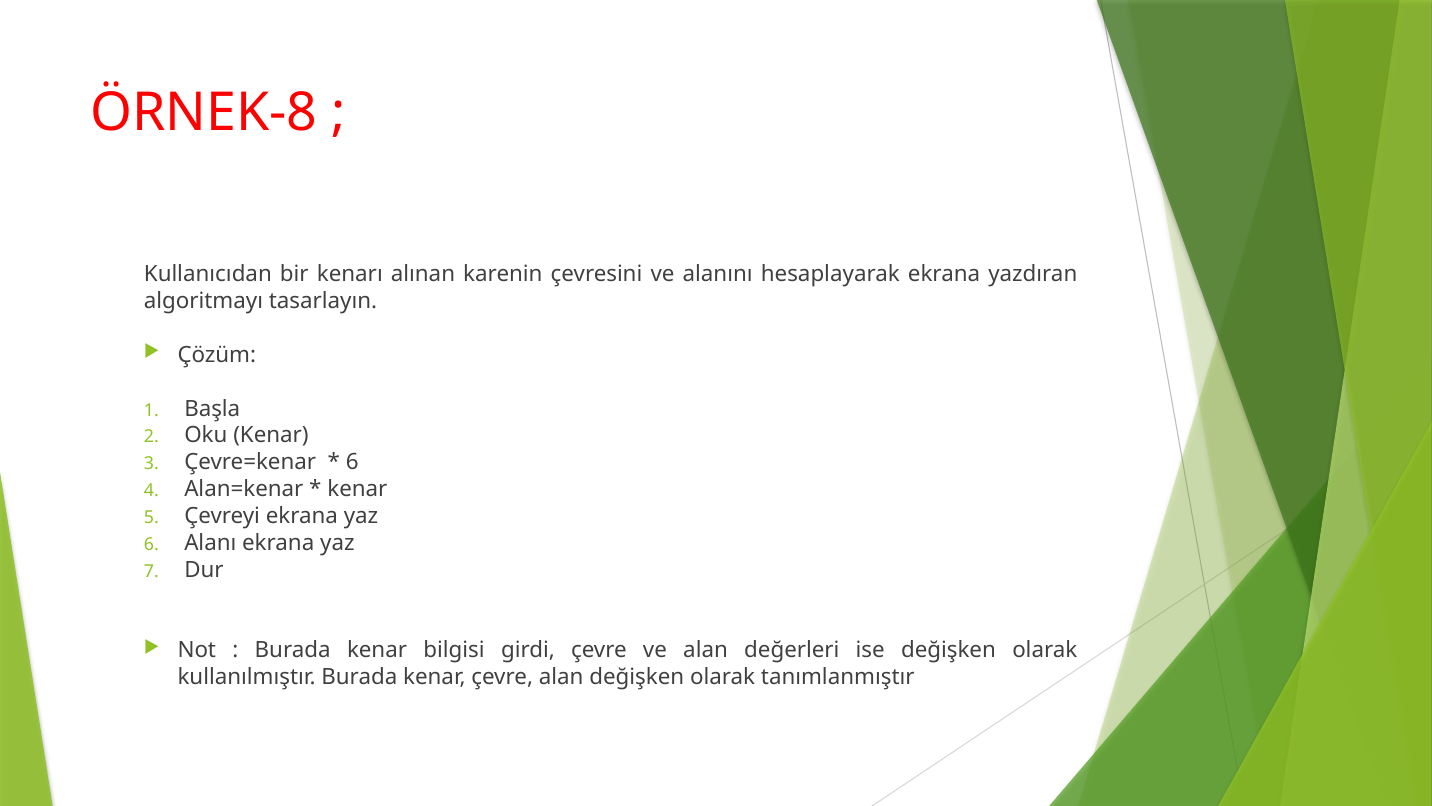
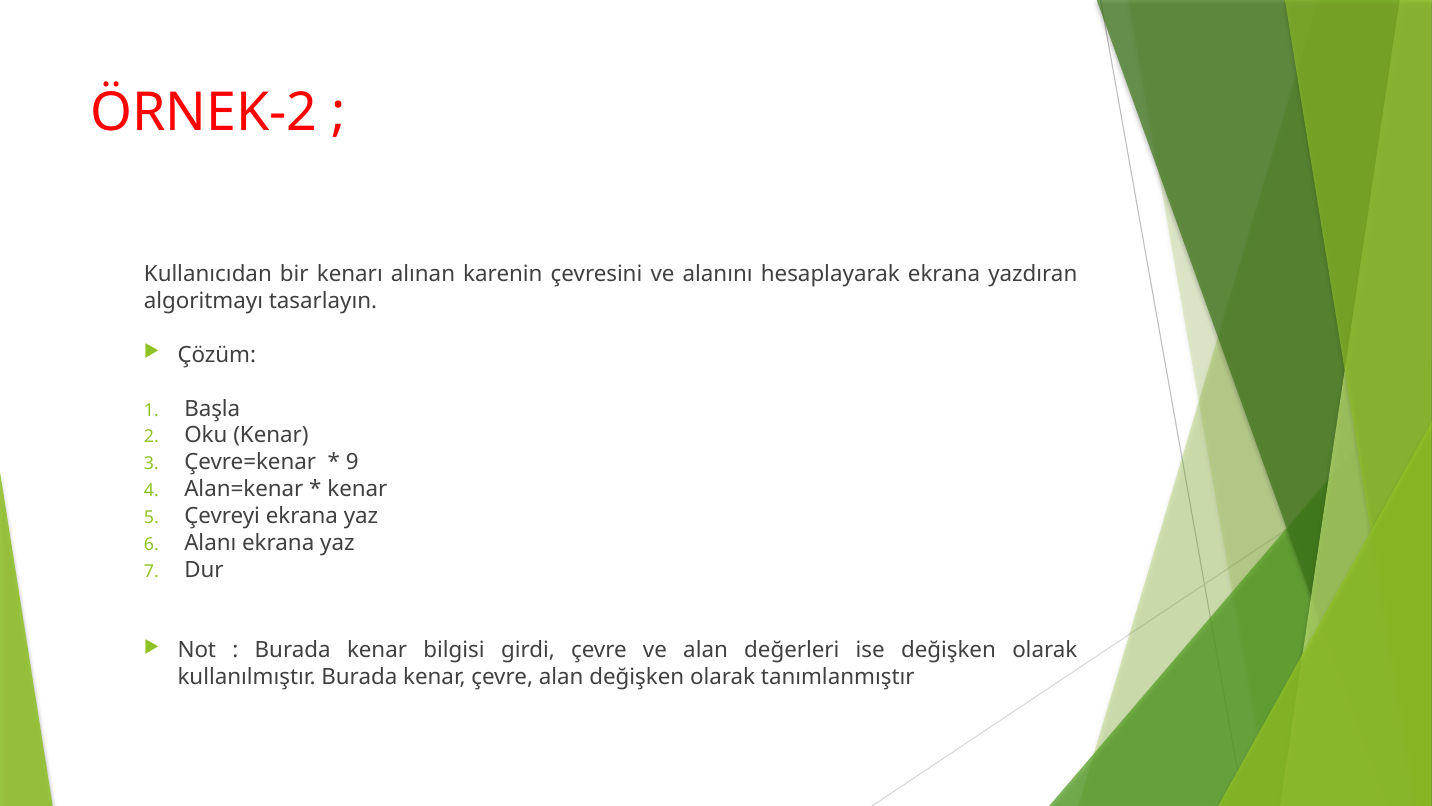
ÖRNEK-8: ÖRNEK-8 -> ÖRNEK-2 (204, 113)
6: 6 -> 9 (352, 462)
